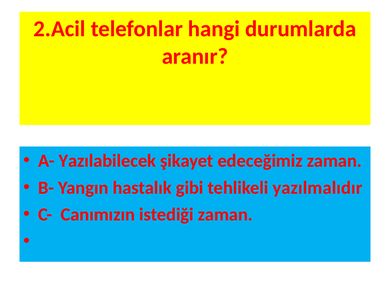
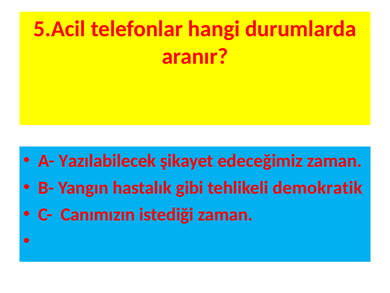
2.Acil: 2.Acil -> 5.Acil (60, 29)
yazılmalıdır: yazılmalıdır -> demokratik (317, 187)
